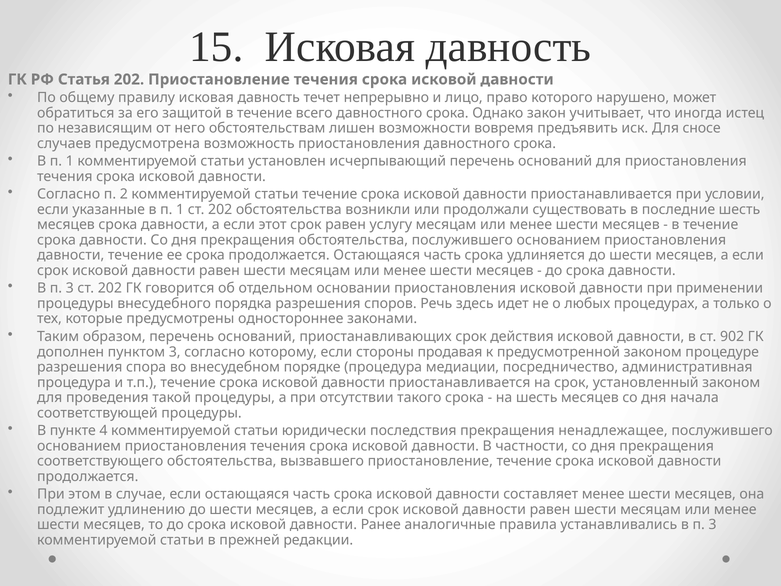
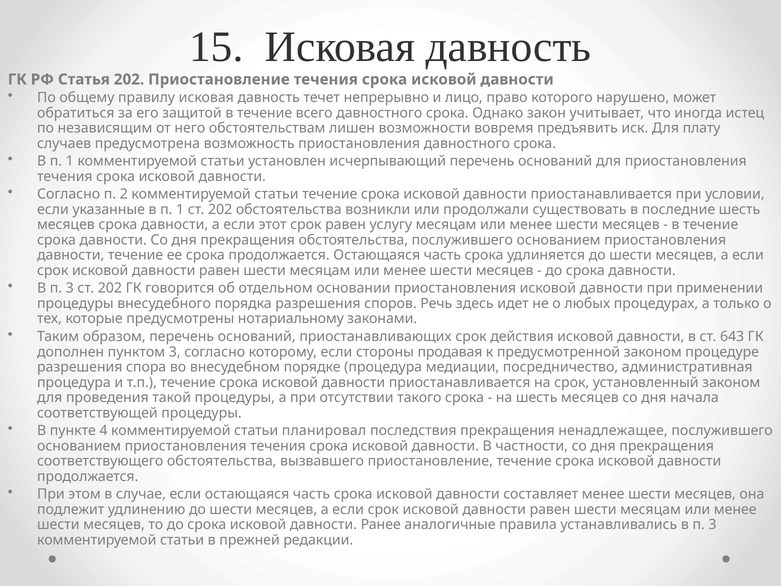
сносе: сносе -> плату (702, 128)
одностороннее: одностороннее -> нотариальному (291, 319)
902: 902 -> 643 (732, 336)
юридически: юридически -> планировал (324, 430)
